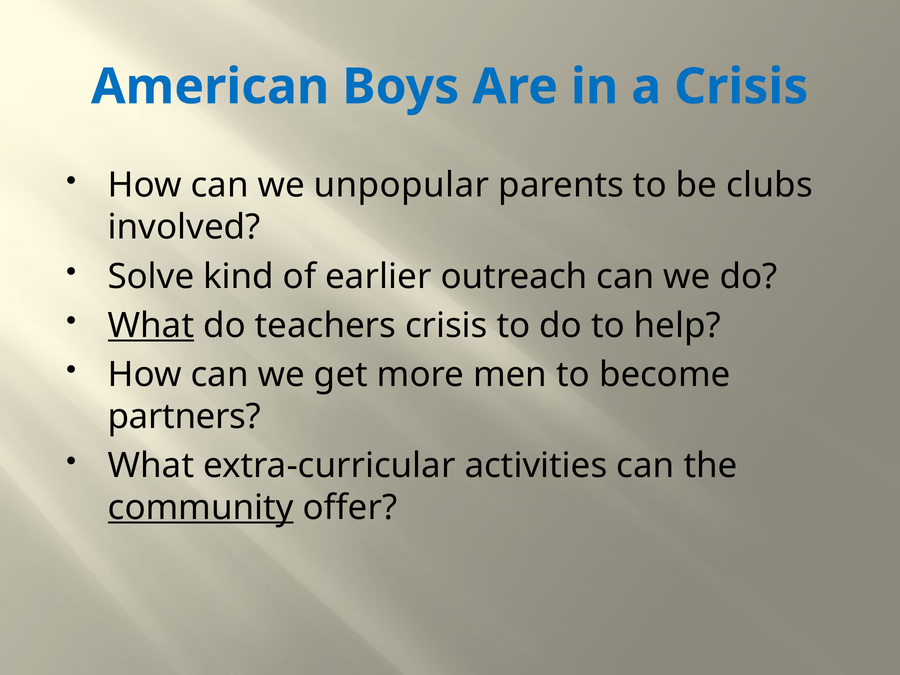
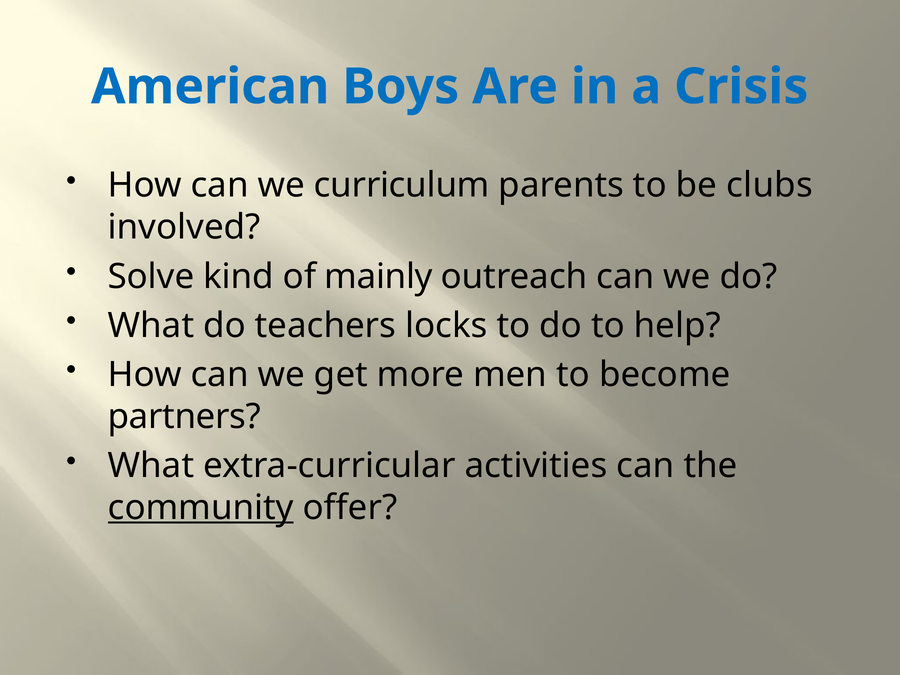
unpopular: unpopular -> curriculum (402, 185)
earlier: earlier -> mainly (379, 276)
What underline: present -> none (151, 325)
teachers crisis: crisis -> locks (446, 325)
